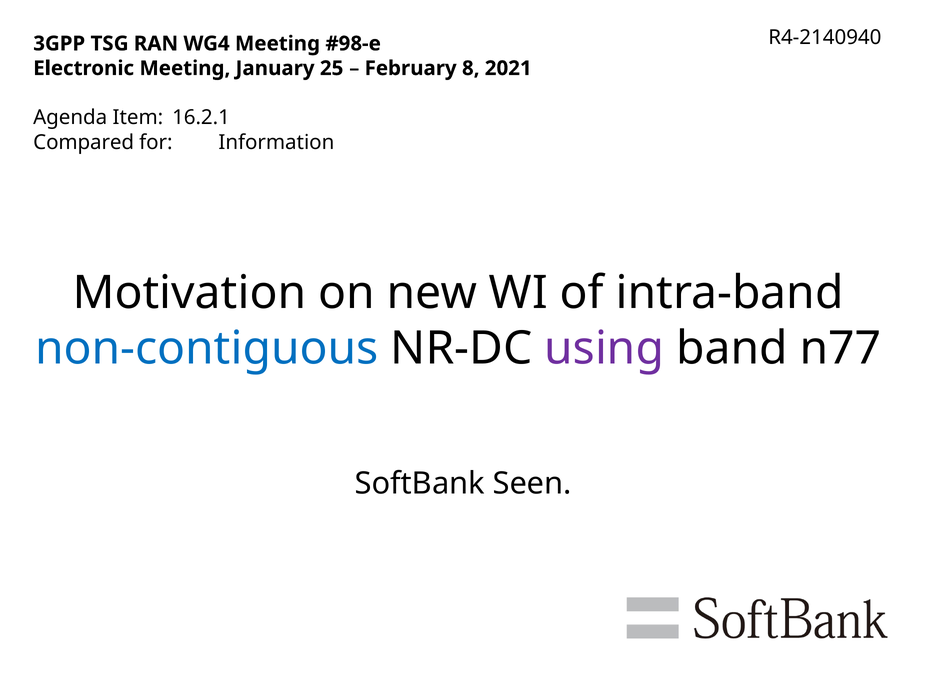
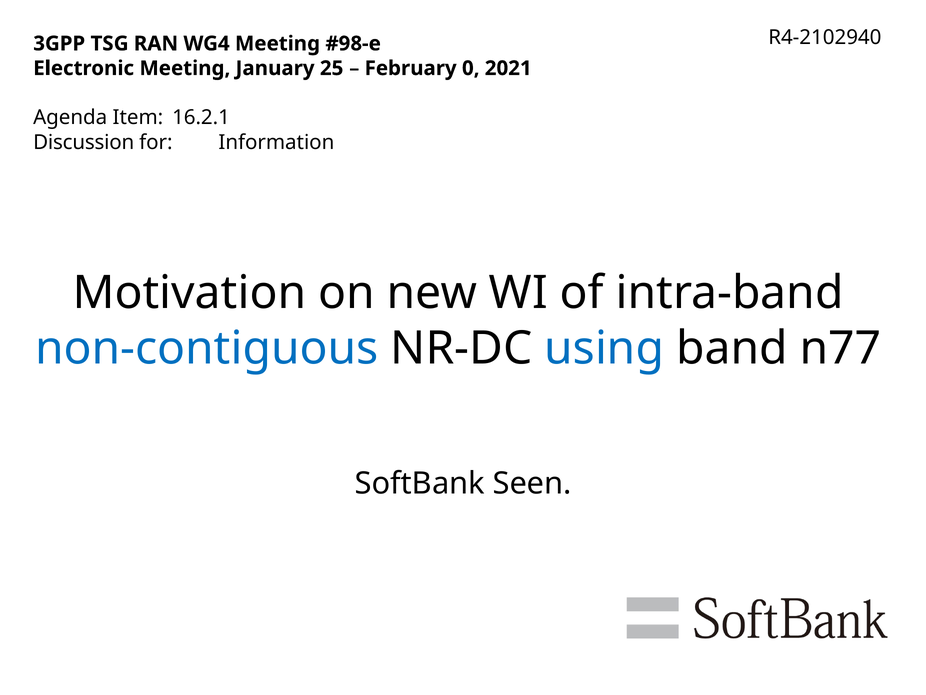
R4-2140940: R4-2140940 -> R4-2102940 (825, 37)
8: 8 -> 0 (471, 68)
Compared: Compared -> Discussion (84, 142)
using colour: purple -> blue (604, 348)
